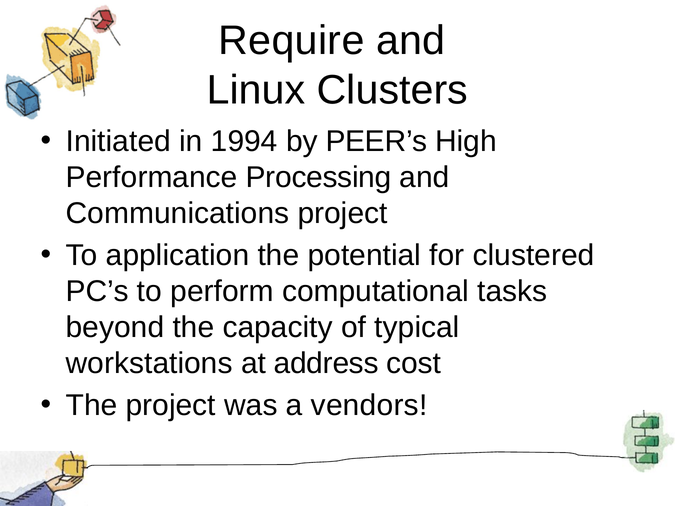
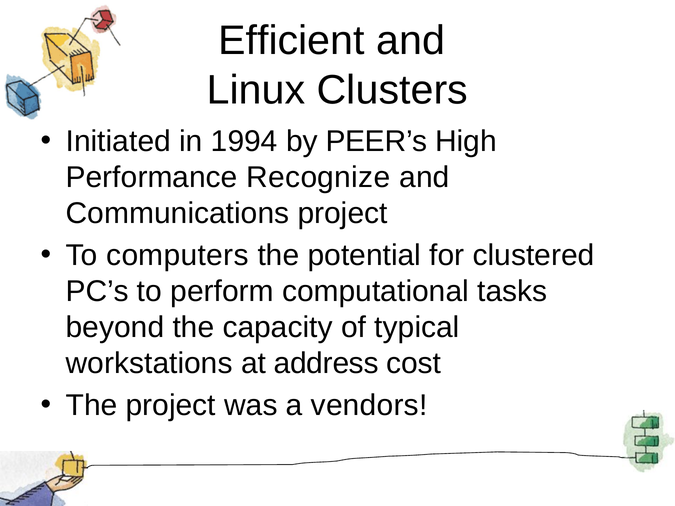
Require: Require -> Efficient (291, 41)
Processing: Processing -> Recognize (318, 178)
application: application -> computers (177, 256)
